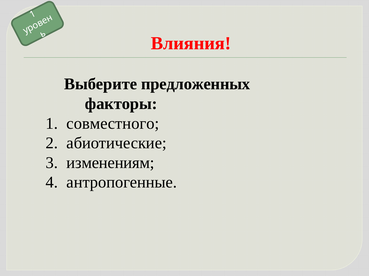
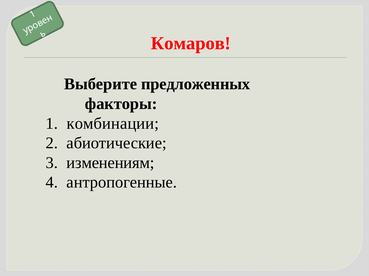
Влияния: Влияния -> Комаров (191, 43)
совместного: совместного -> комбинации (113, 124)
